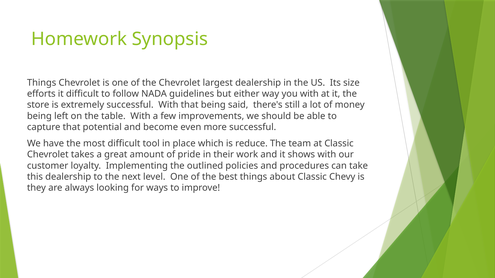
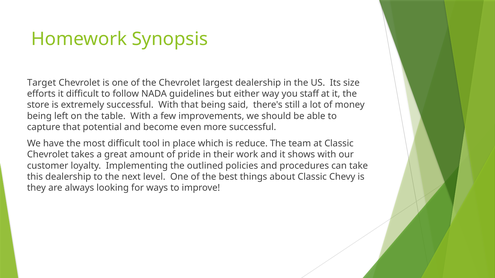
Things: Things -> Target (42, 83)
you with: with -> staff (309, 94)
